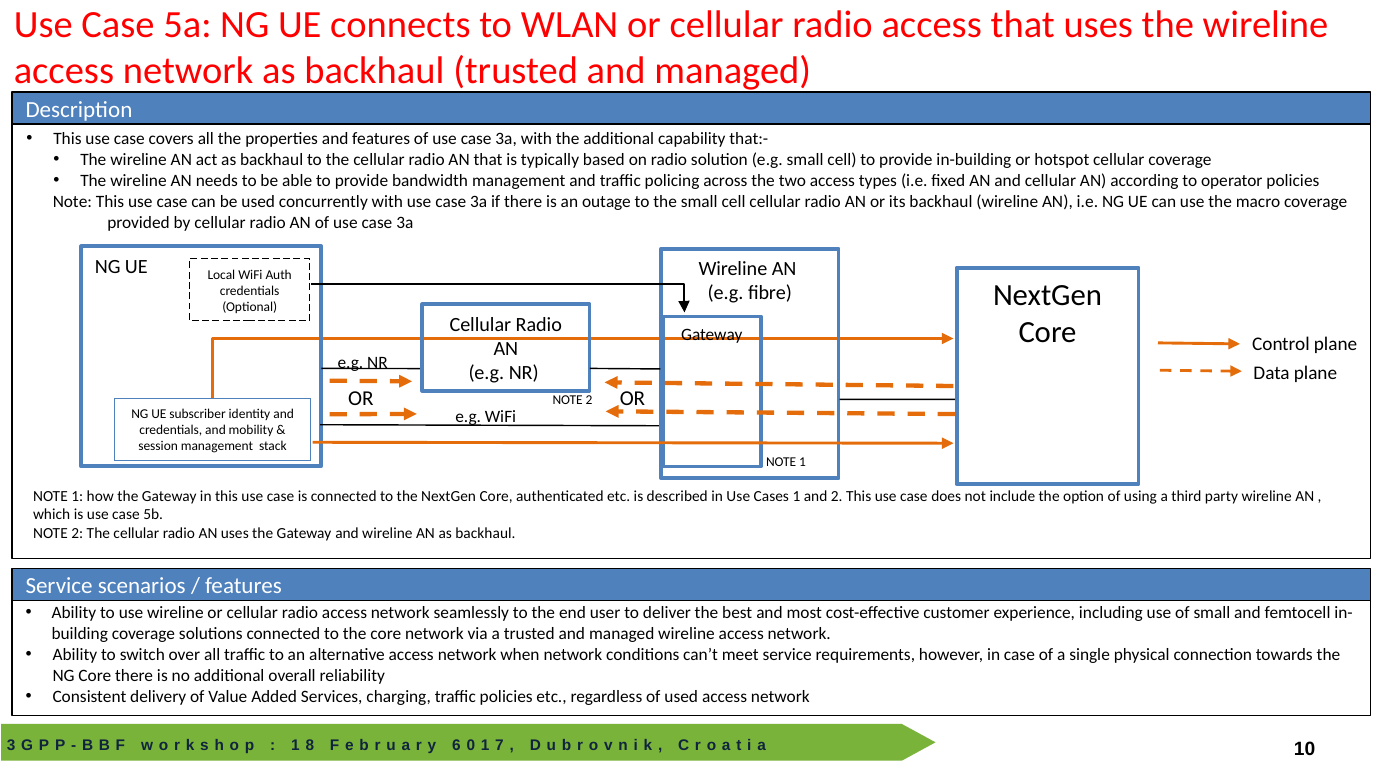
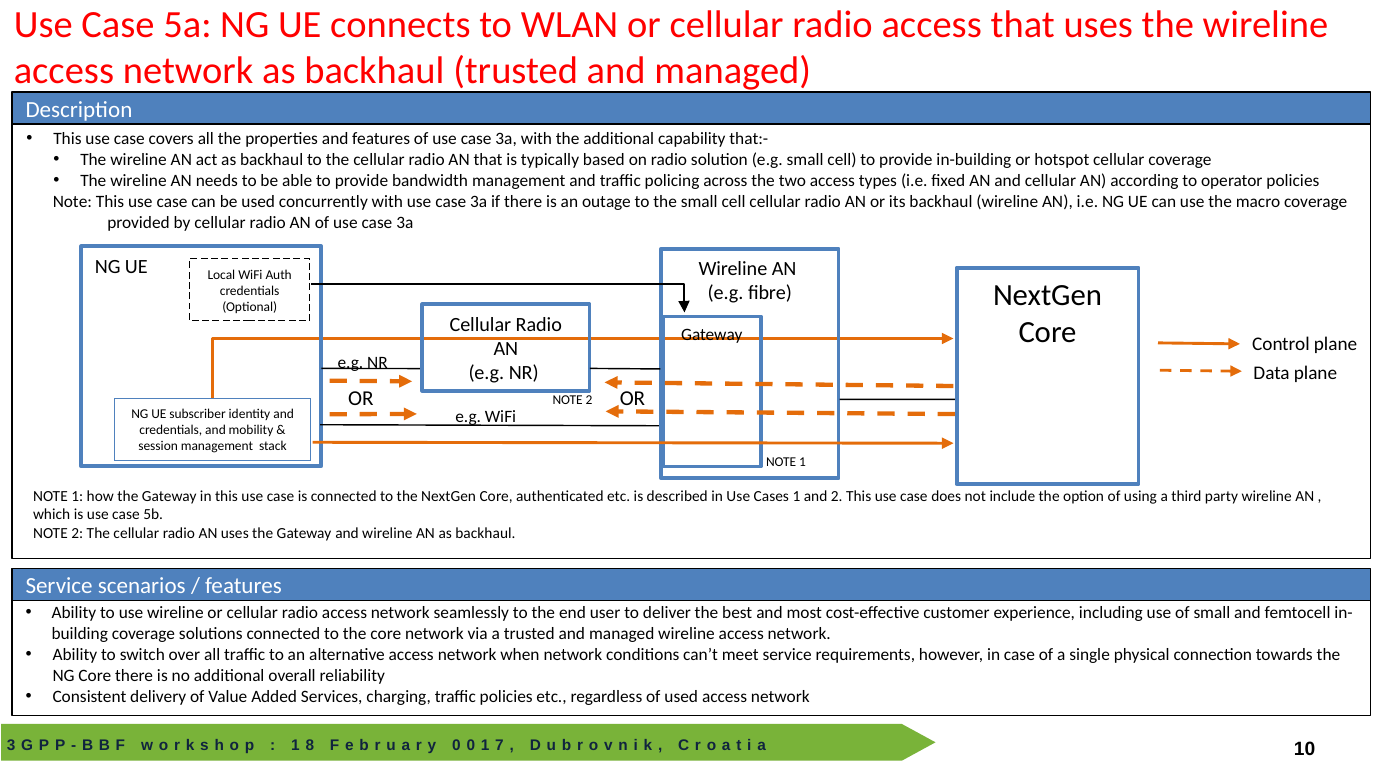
6: 6 -> 0 (456, 745)
